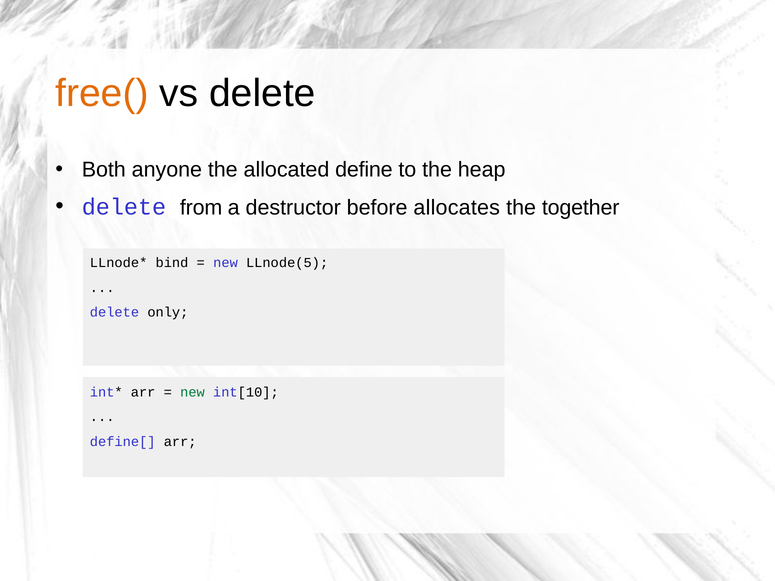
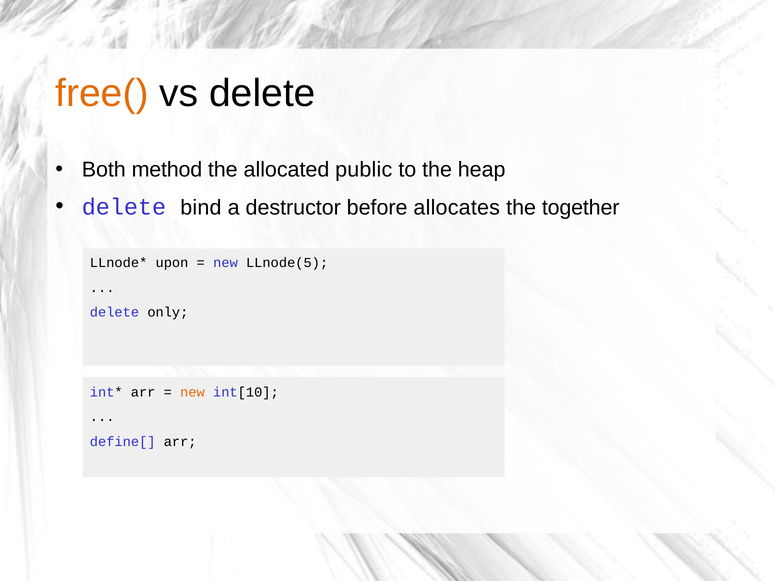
anyone: anyone -> method (167, 170)
define: define -> public (364, 170)
from: from -> bind (201, 208)
bind: bind -> upon (172, 263)
new colour: green -> orange (193, 392)
